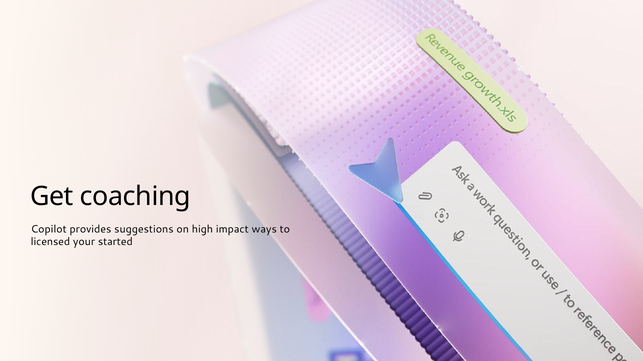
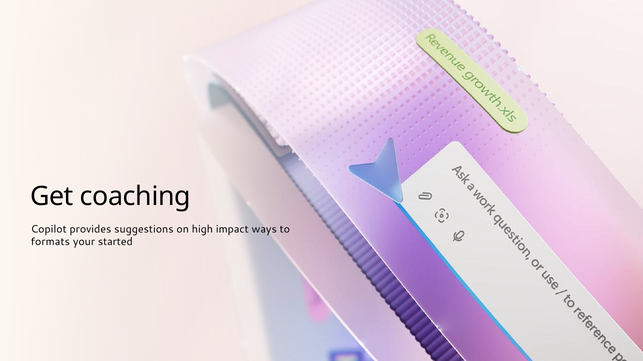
licensed: licensed -> formats (50, 242)
